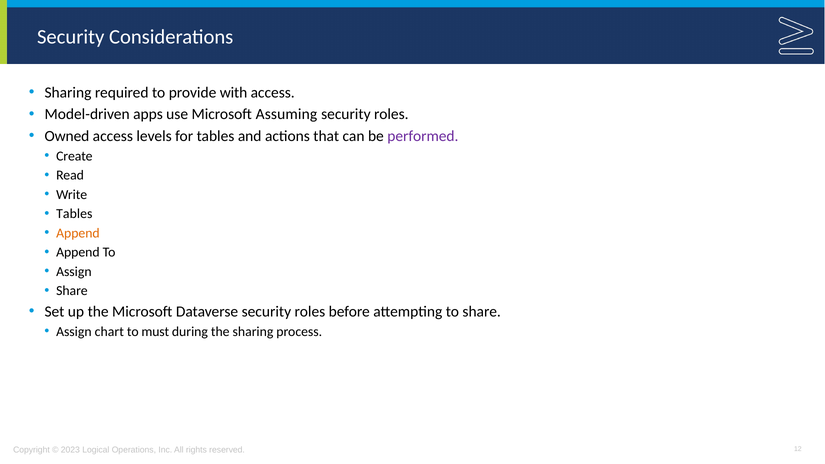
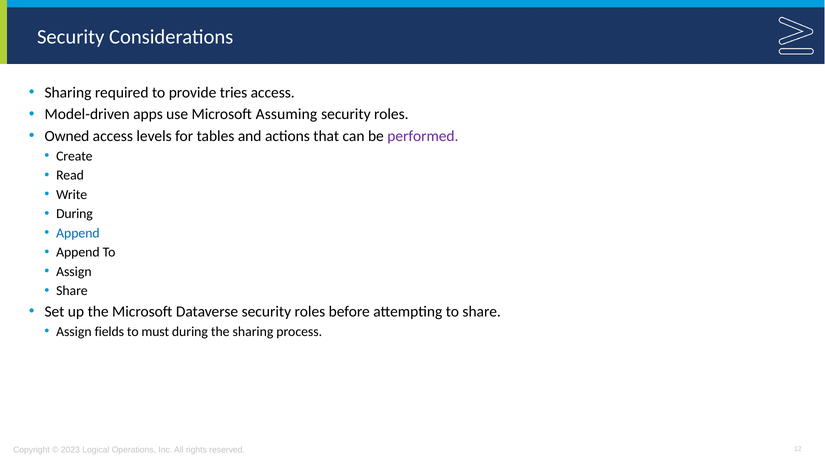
with: with -> tries (234, 93)
Tables: Tables -> During (74, 214)
Append colour: orange -> blue (78, 233)
chart: chart -> fields (109, 332)
